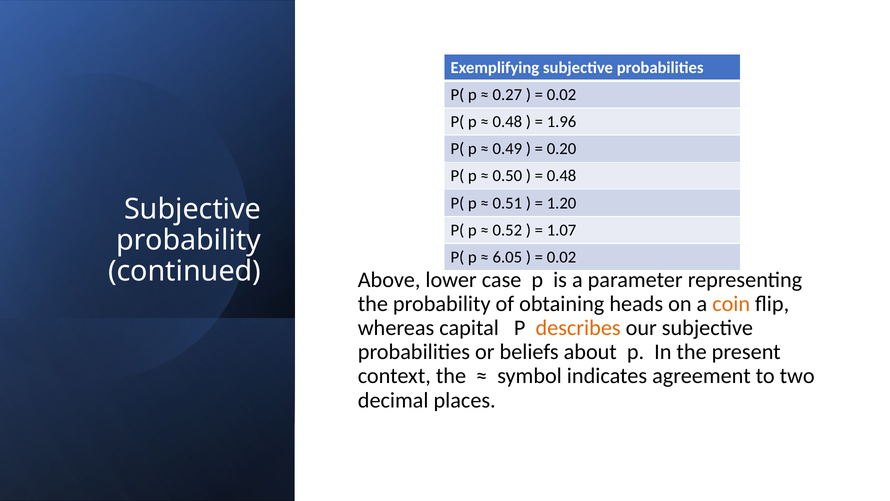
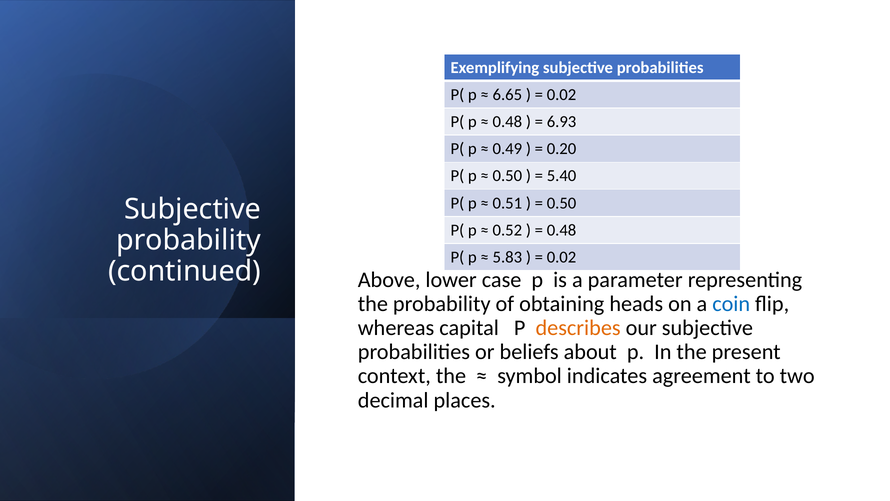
0.27: 0.27 -> 6.65 (507, 95)
1.96: 1.96 -> 6.93 (562, 122)
0.48: 0.48 -> 5.40 (562, 176)
1.20: 1.20 -> 0.50 (562, 203)
1.07: 1.07 -> 0.48 (562, 230)
6.05: 6.05 -> 5.83 (507, 257)
coin colour: orange -> blue (731, 304)
